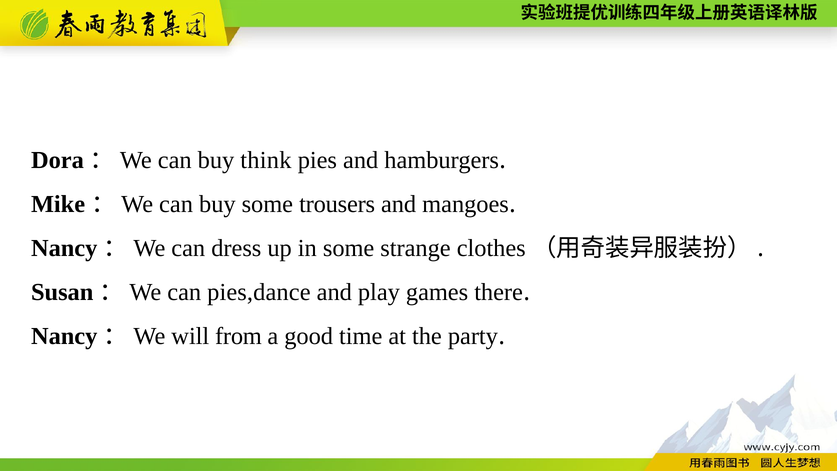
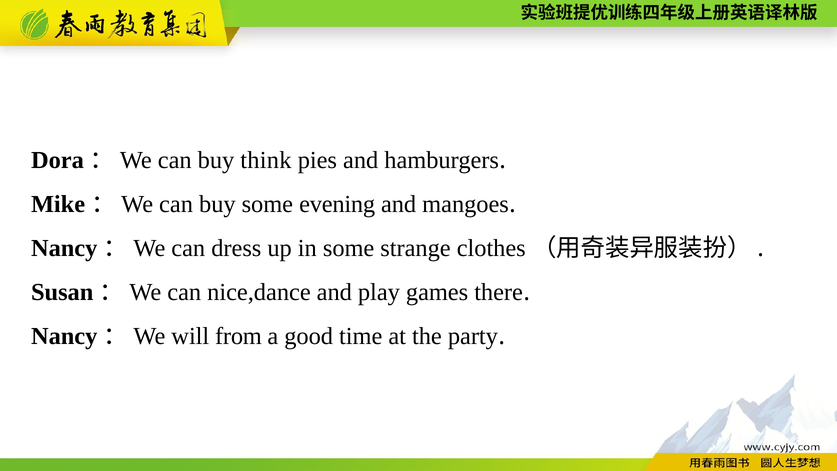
trousers: trousers -> evening (337, 204)
pies,dance: pies,dance -> nice,dance (259, 292)
